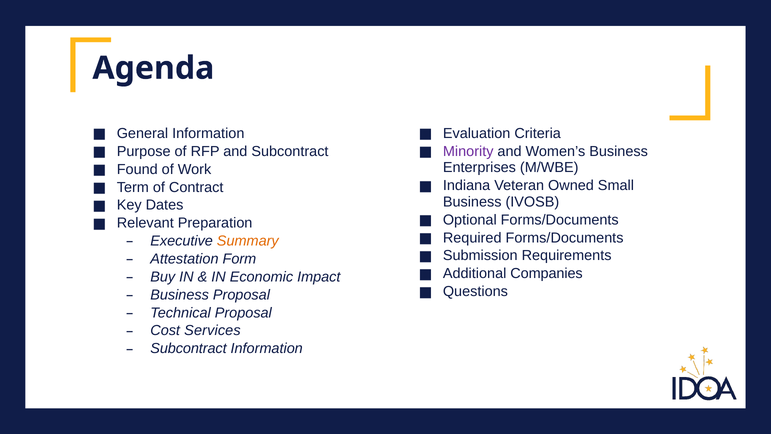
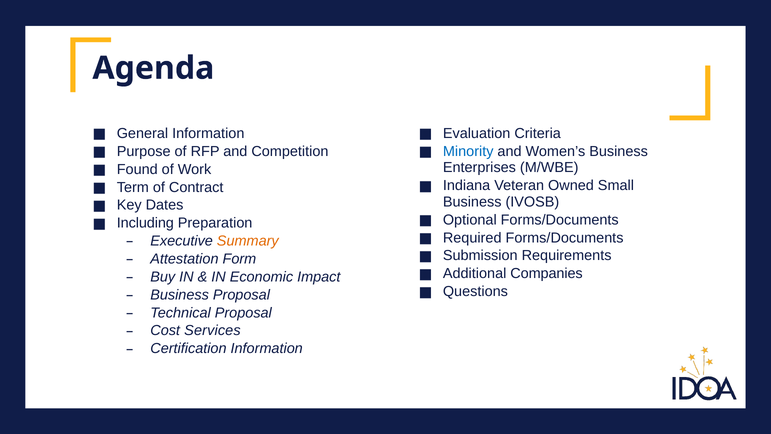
and Subcontract: Subcontract -> Competition (290, 151)
Minority colour: purple -> blue (468, 151)
Relevant: Relevant -> Including (145, 223)
Subcontract: Subcontract -> Certification (188, 348)
